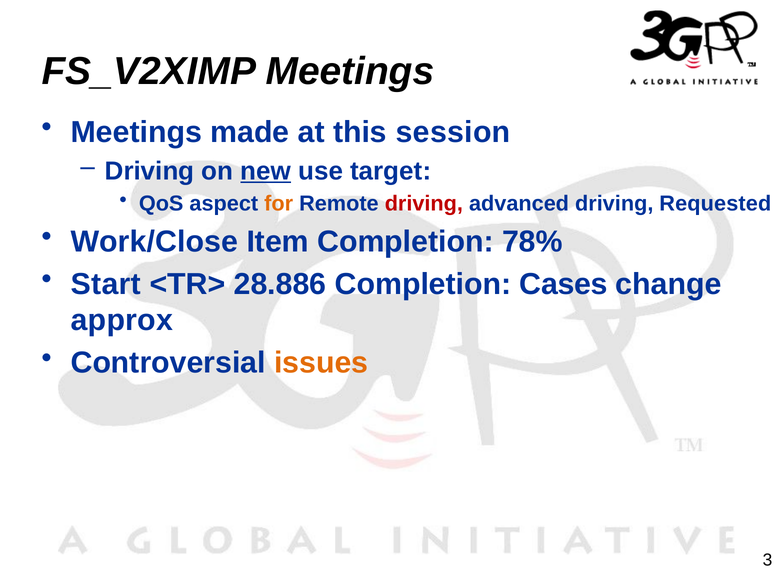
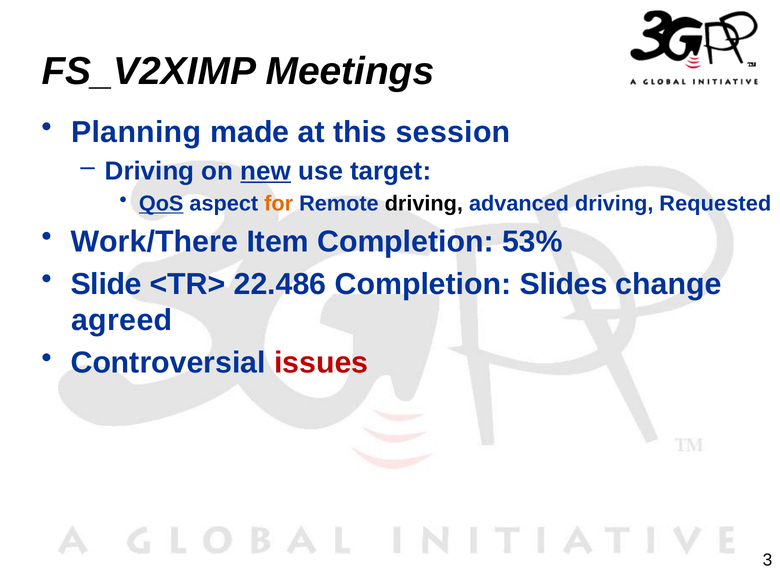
Meetings: Meetings -> Planning (136, 132)
QoS underline: none -> present (161, 204)
driving colour: red -> black (424, 204)
Work/Close: Work/Close -> Work/There (154, 242)
78%: 78% -> 53% (532, 242)
Start: Start -> Slide (106, 284)
28.886: 28.886 -> 22.486 (280, 284)
Cases: Cases -> Slides (564, 284)
approx: approx -> agreed (122, 320)
issues colour: orange -> red (321, 363)
